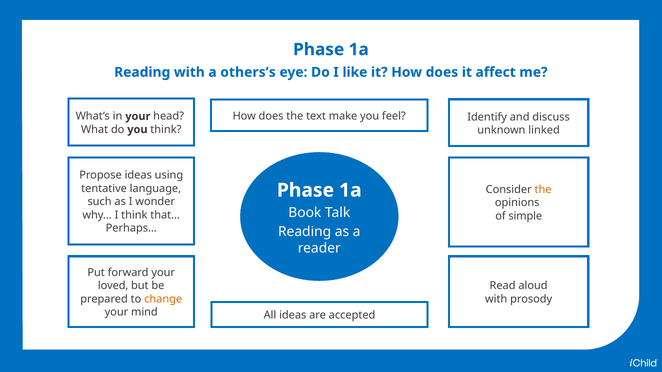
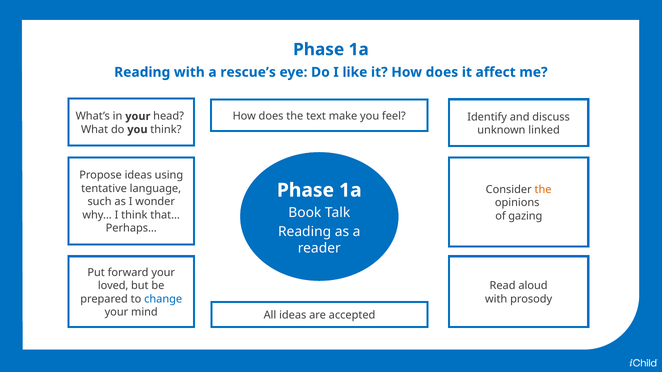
others’s: others’s -> rescue’s (248, 72)
simple: simple -> gazing (525, 216)
change colour: orange -> blue (163, 299)
